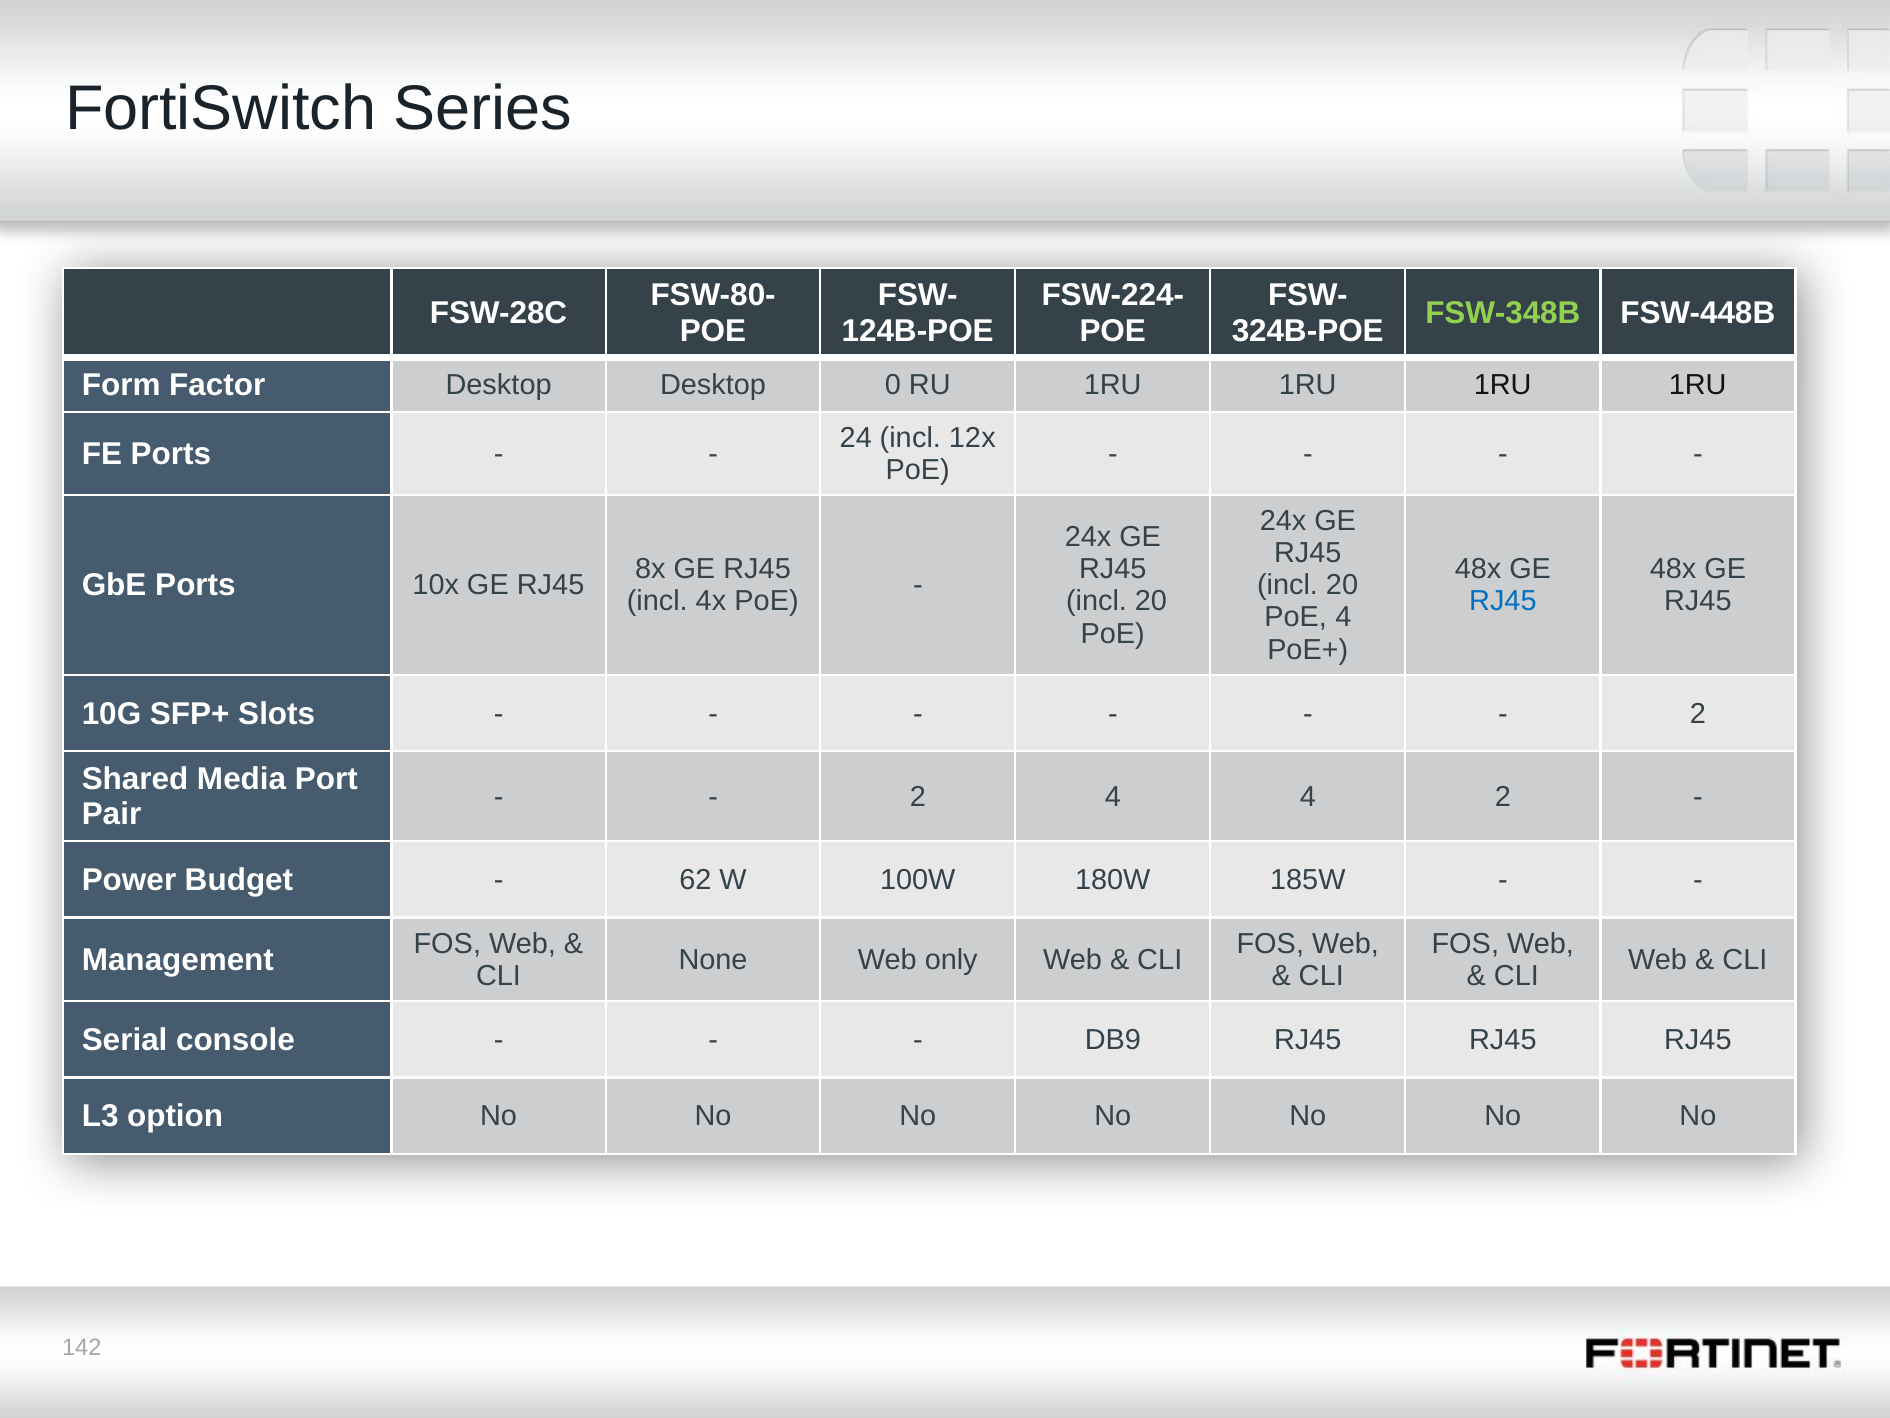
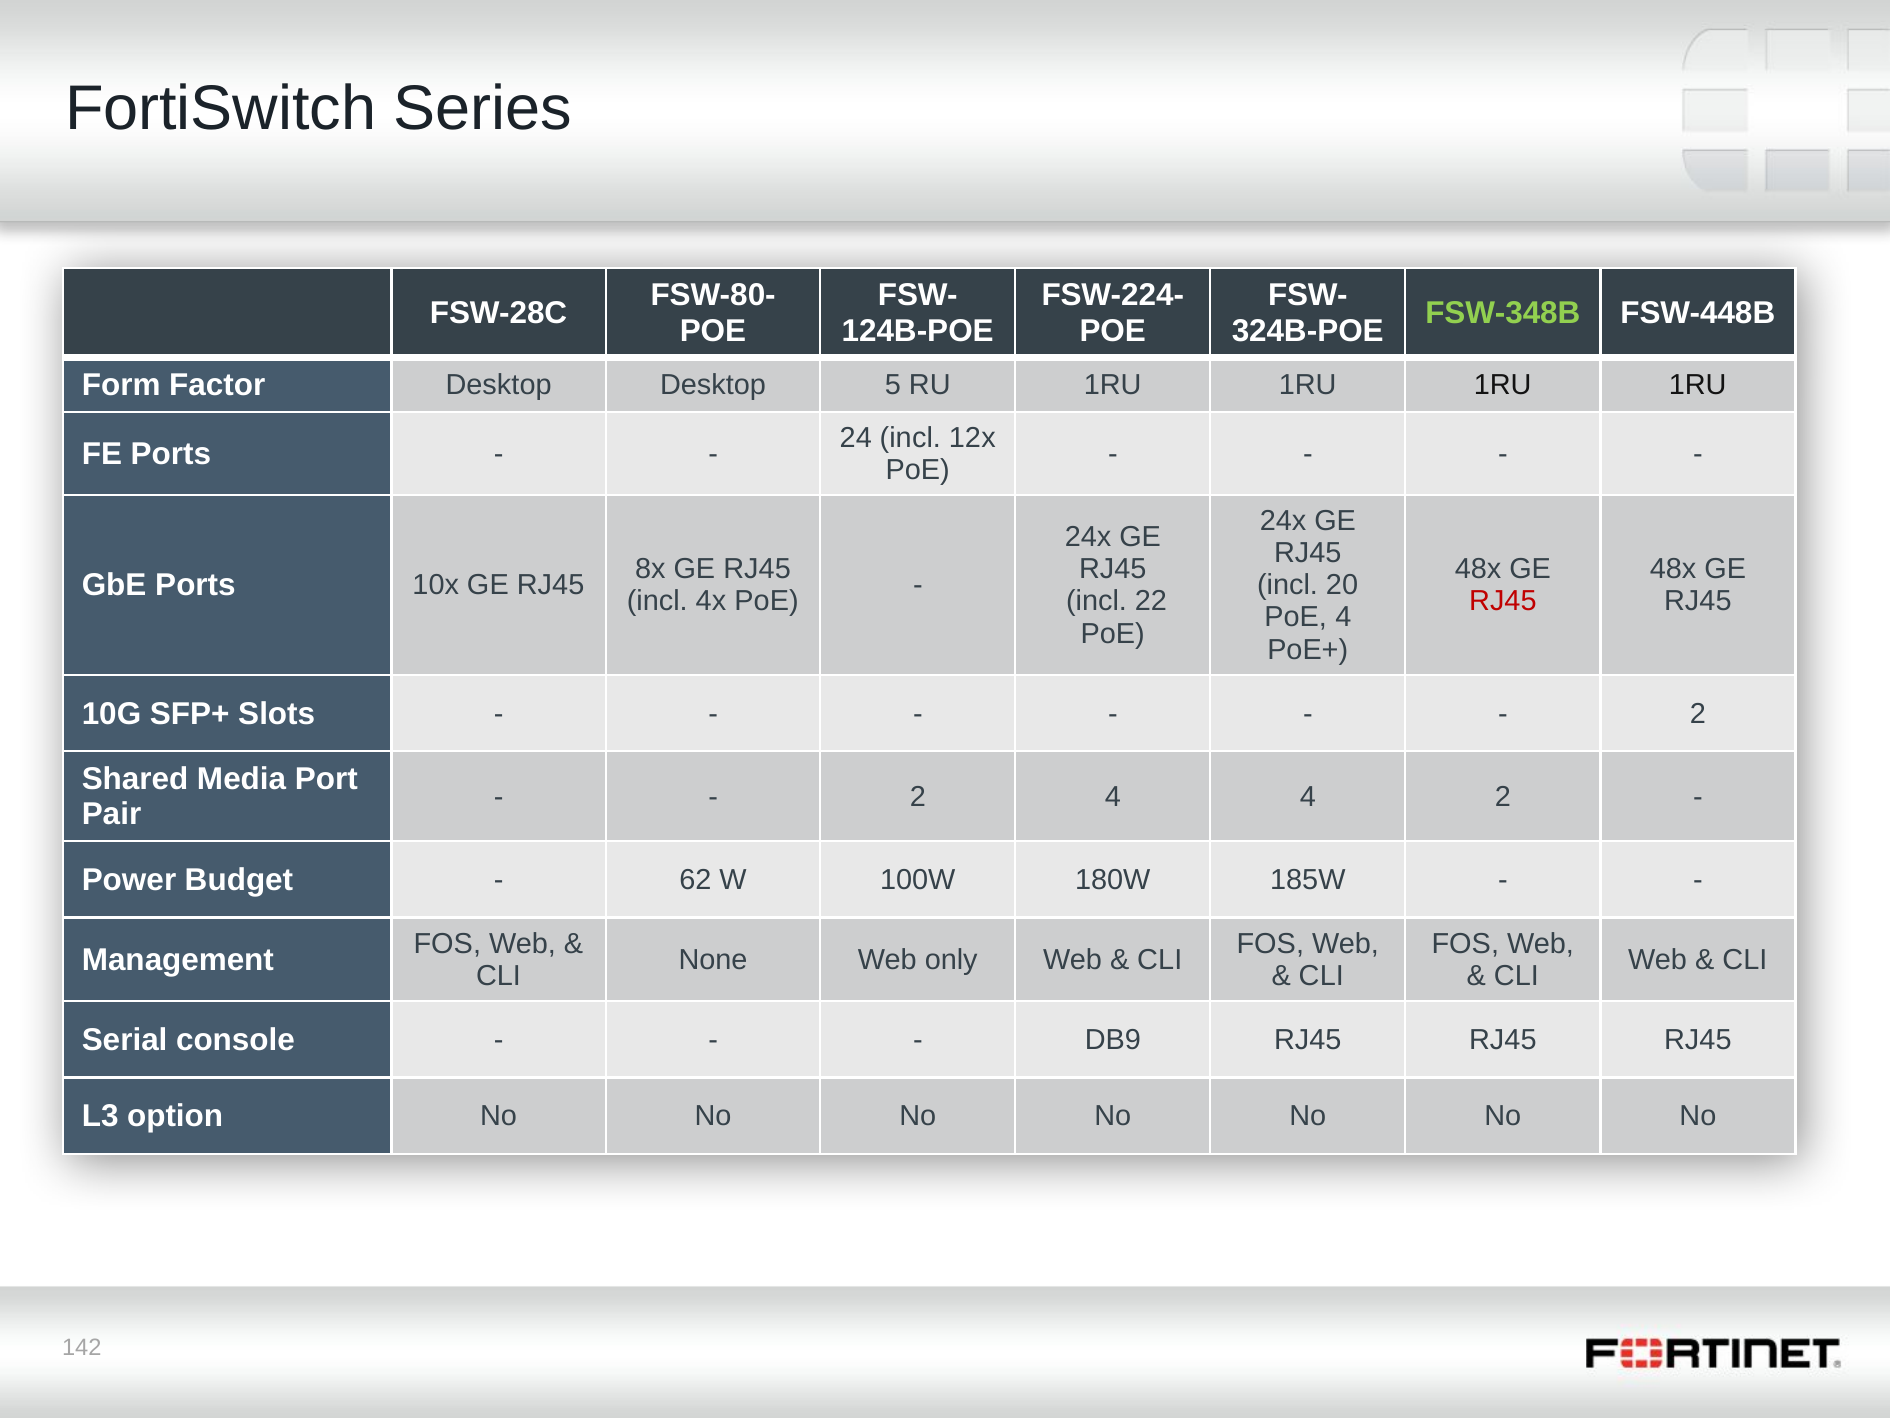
0: 0 -> 5 (893, 385)
20: 20 -> 22 (1151, 601)
RJ45 colour: blue -> red (1503, 601)
